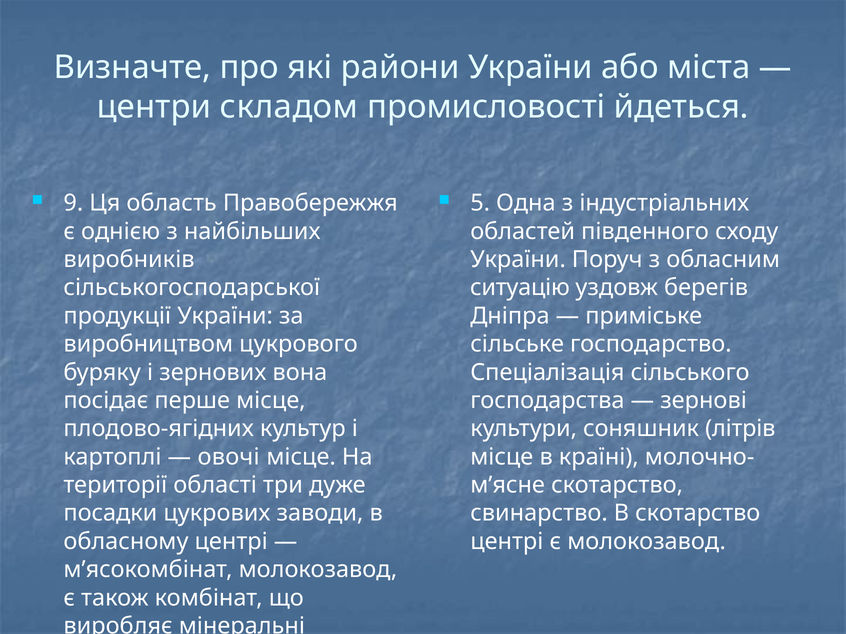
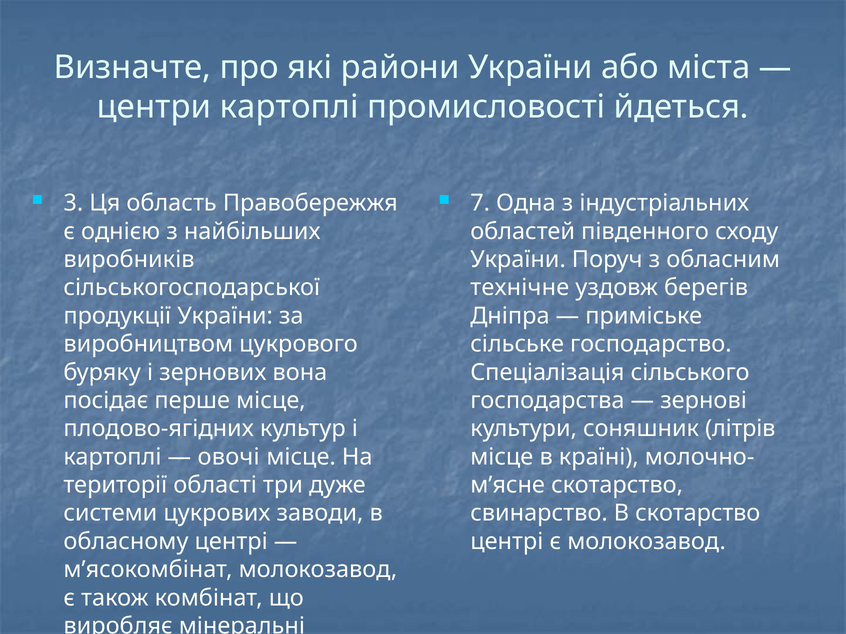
центри складом: складом -> картоплі (289, 107)
9: 9 -> 3 (73, 203)
5: 5 -> 7 (480, 203)
ситуацію: ситуацію -> технічне (520, 288)
посадки: посадки -> системи (110, 514)
